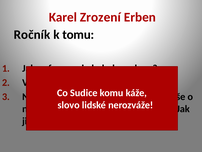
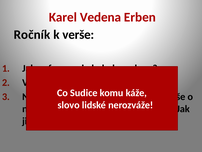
Karel Zrození: Zrození -> Vedena (100, 17)
k tomu: tomu -> verše (78, 34)
